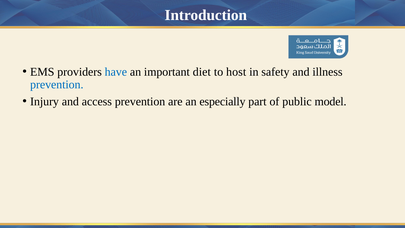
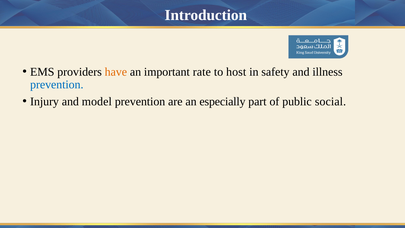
have colour: blue -> orange (116, 72)
diet: diet -> rate (202, 72)
access: access -> model (97, 101)
model: model -> social (330, 101)
